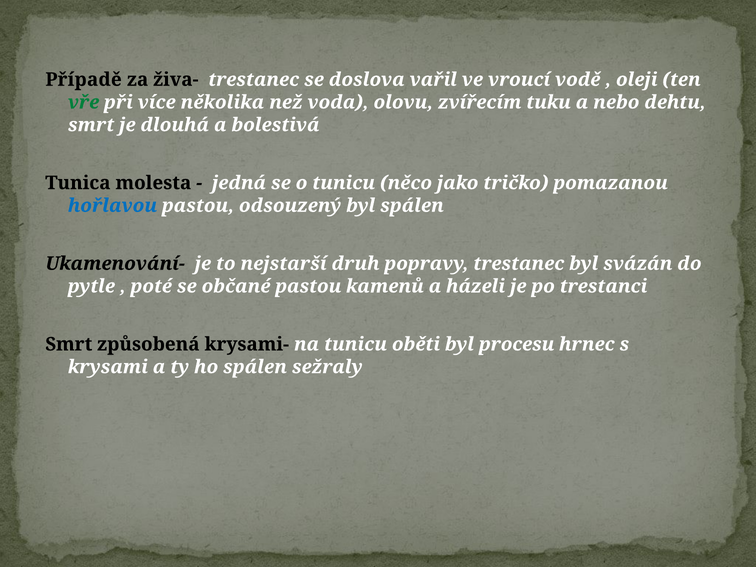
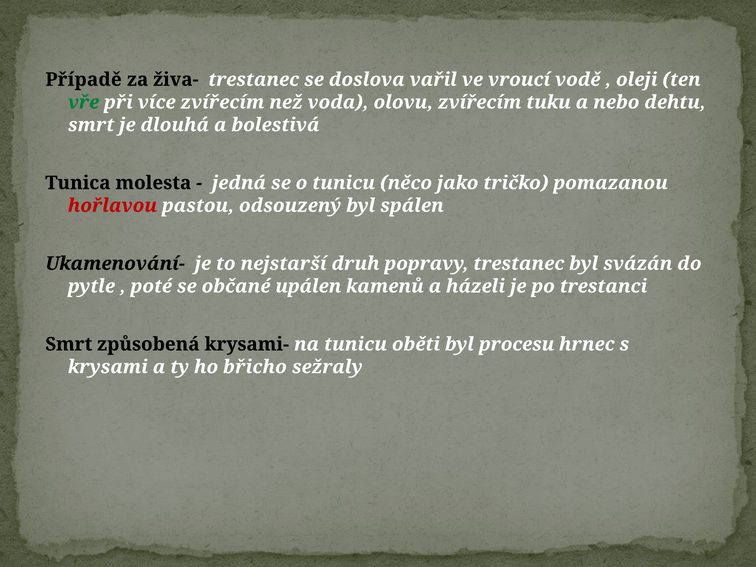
více několika: několika -> zvířecím (222, 102)
hořlavou colour: blue -> red (112, 206)
občané pastou: pastou -> upálen (308, 286)
ho spálen: spálen -> břicho (255, 367)
